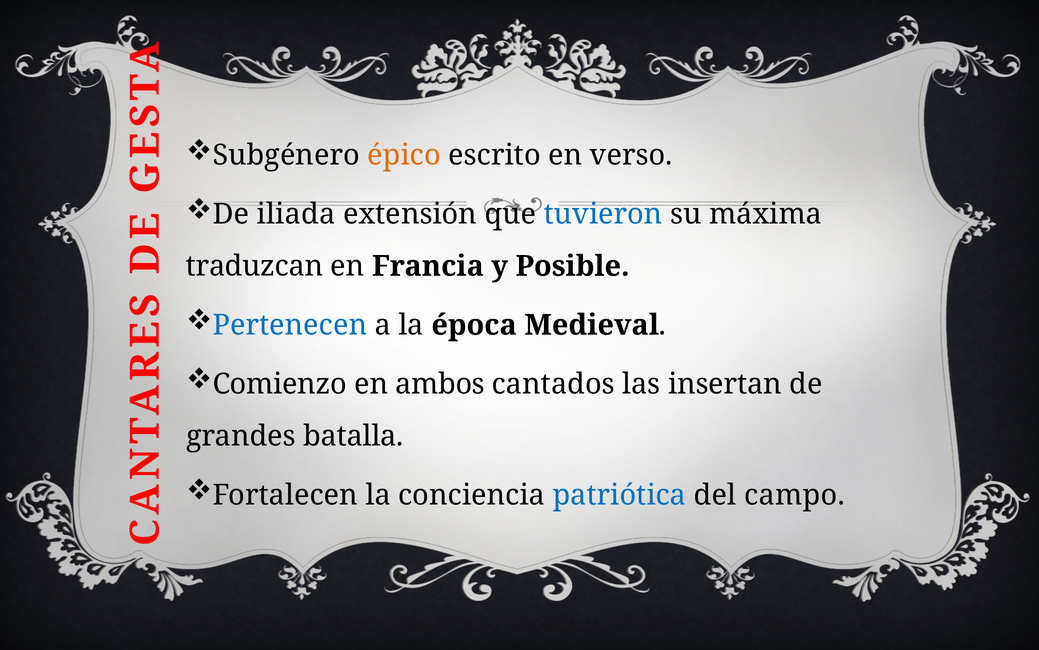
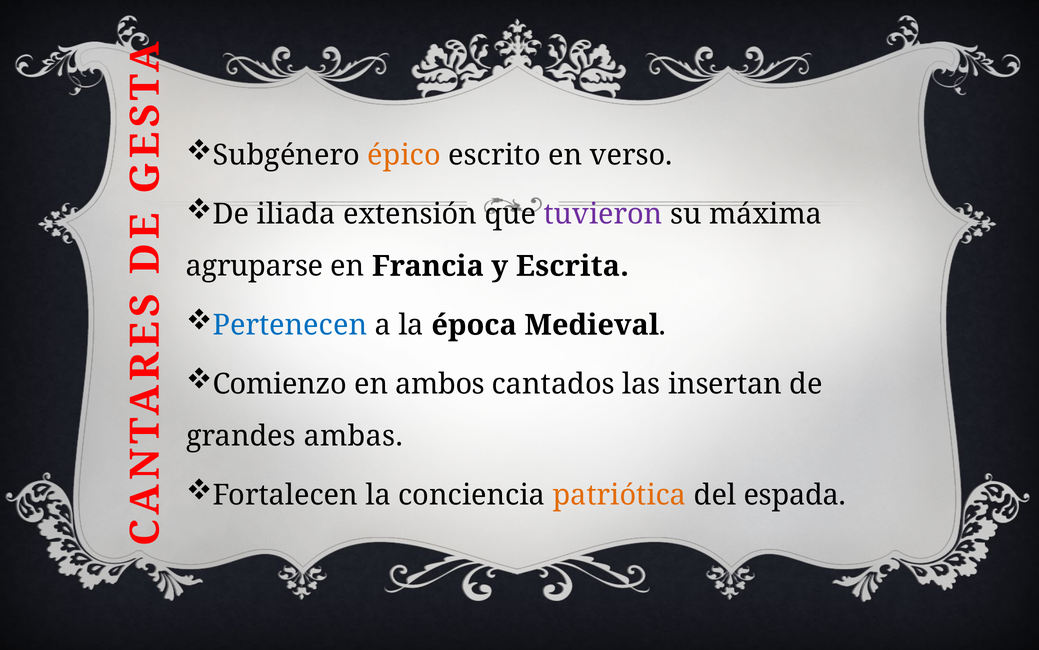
tuvieron colour: blue -> purple (603, 214)
traduzcan: traduzcan -> agruparse (255, 266)
Posible: Posible -> Escrita (572, 266)
batalla: batalla -> ambas (353, 436)
patriótica colour: blue -> orange (619, 495)
campo: campo -> espada (795, 495)
